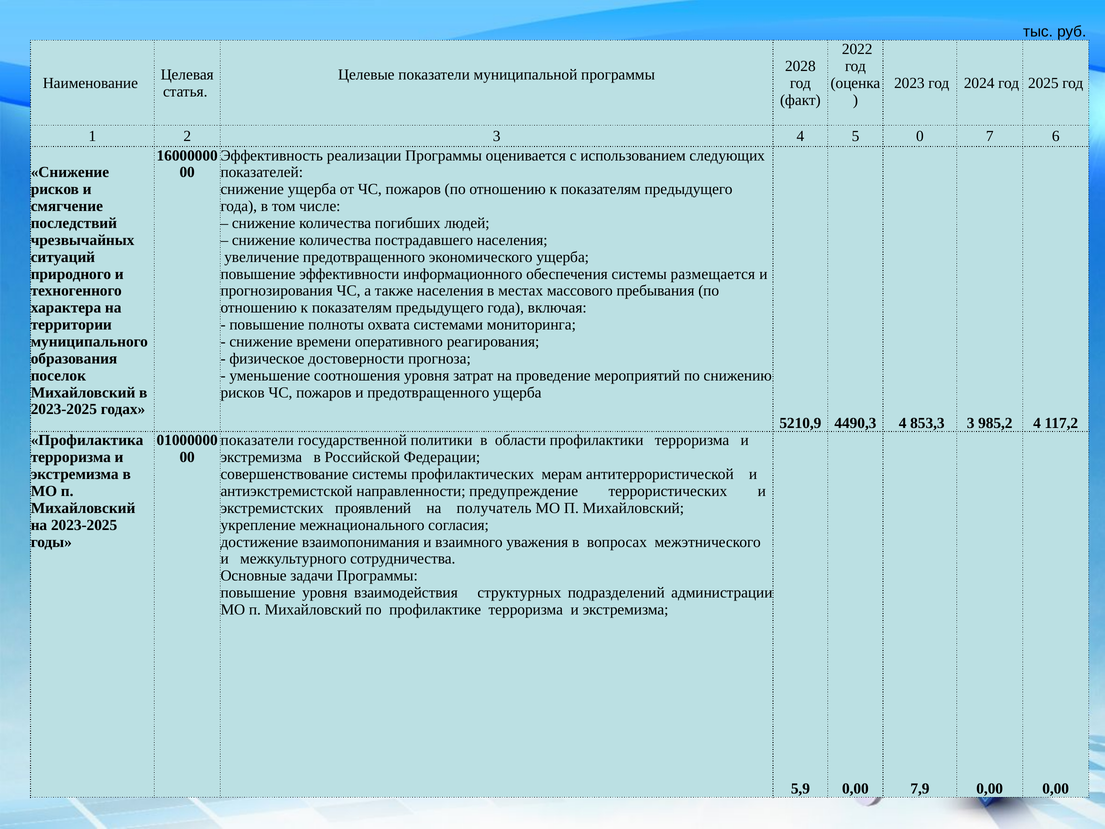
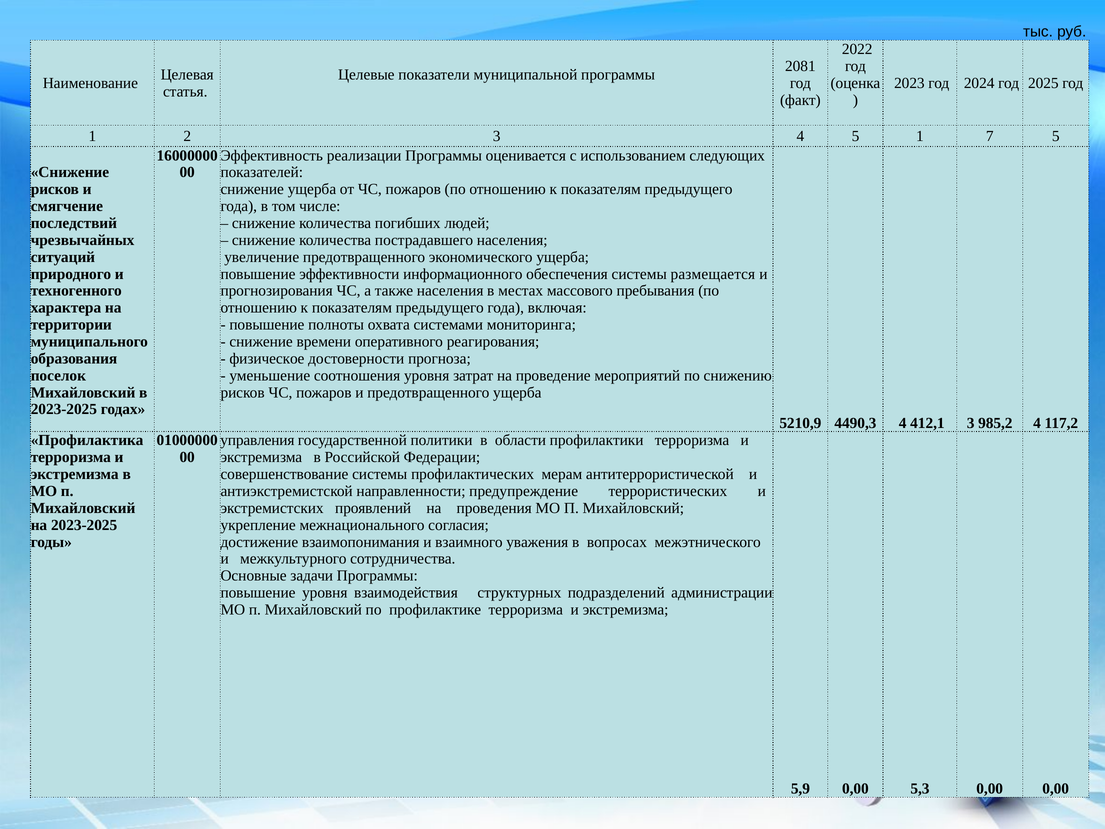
2028: 2028 -> 2081 (800, 66)
5 0: 0 -> 1 (920, 136)
7 6: 6 -> 5 (1056, 136)
853,3: 853,3 -> 412,1 (927, 423)
показатели: показатели -> управления (257, 440)
получатель: получатель -> проведения (494, 508)
7,9: 7,9 -> 5,3 (920, 789)
